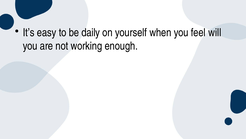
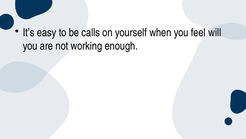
daily: daily -> calls (91, 32)
